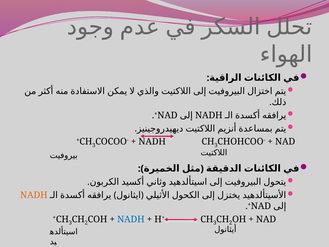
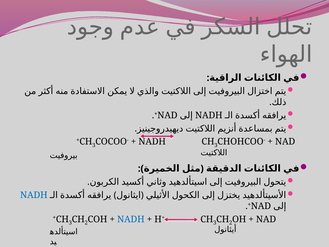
NADH colour: orange -> blue (34, 195)
